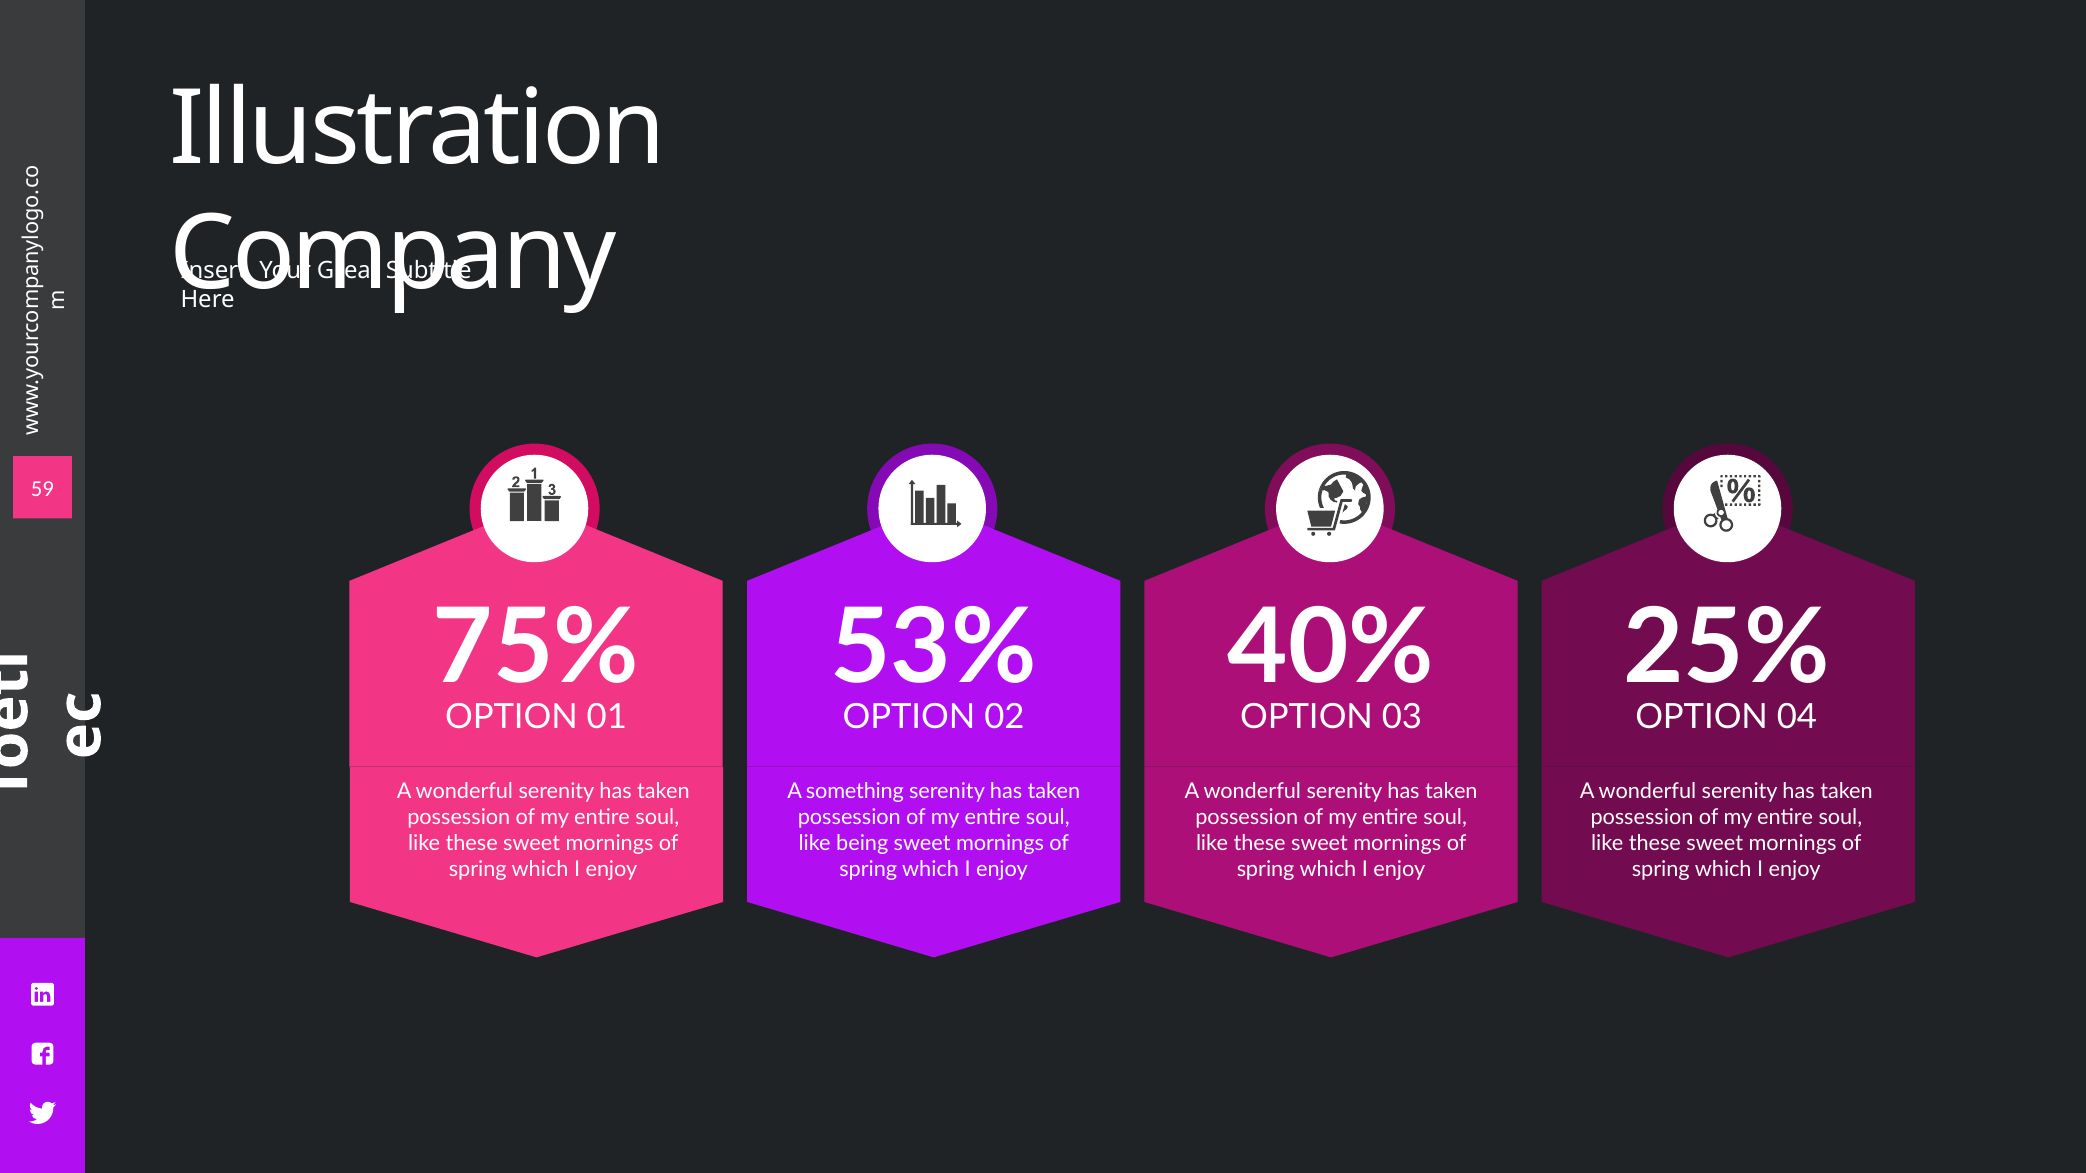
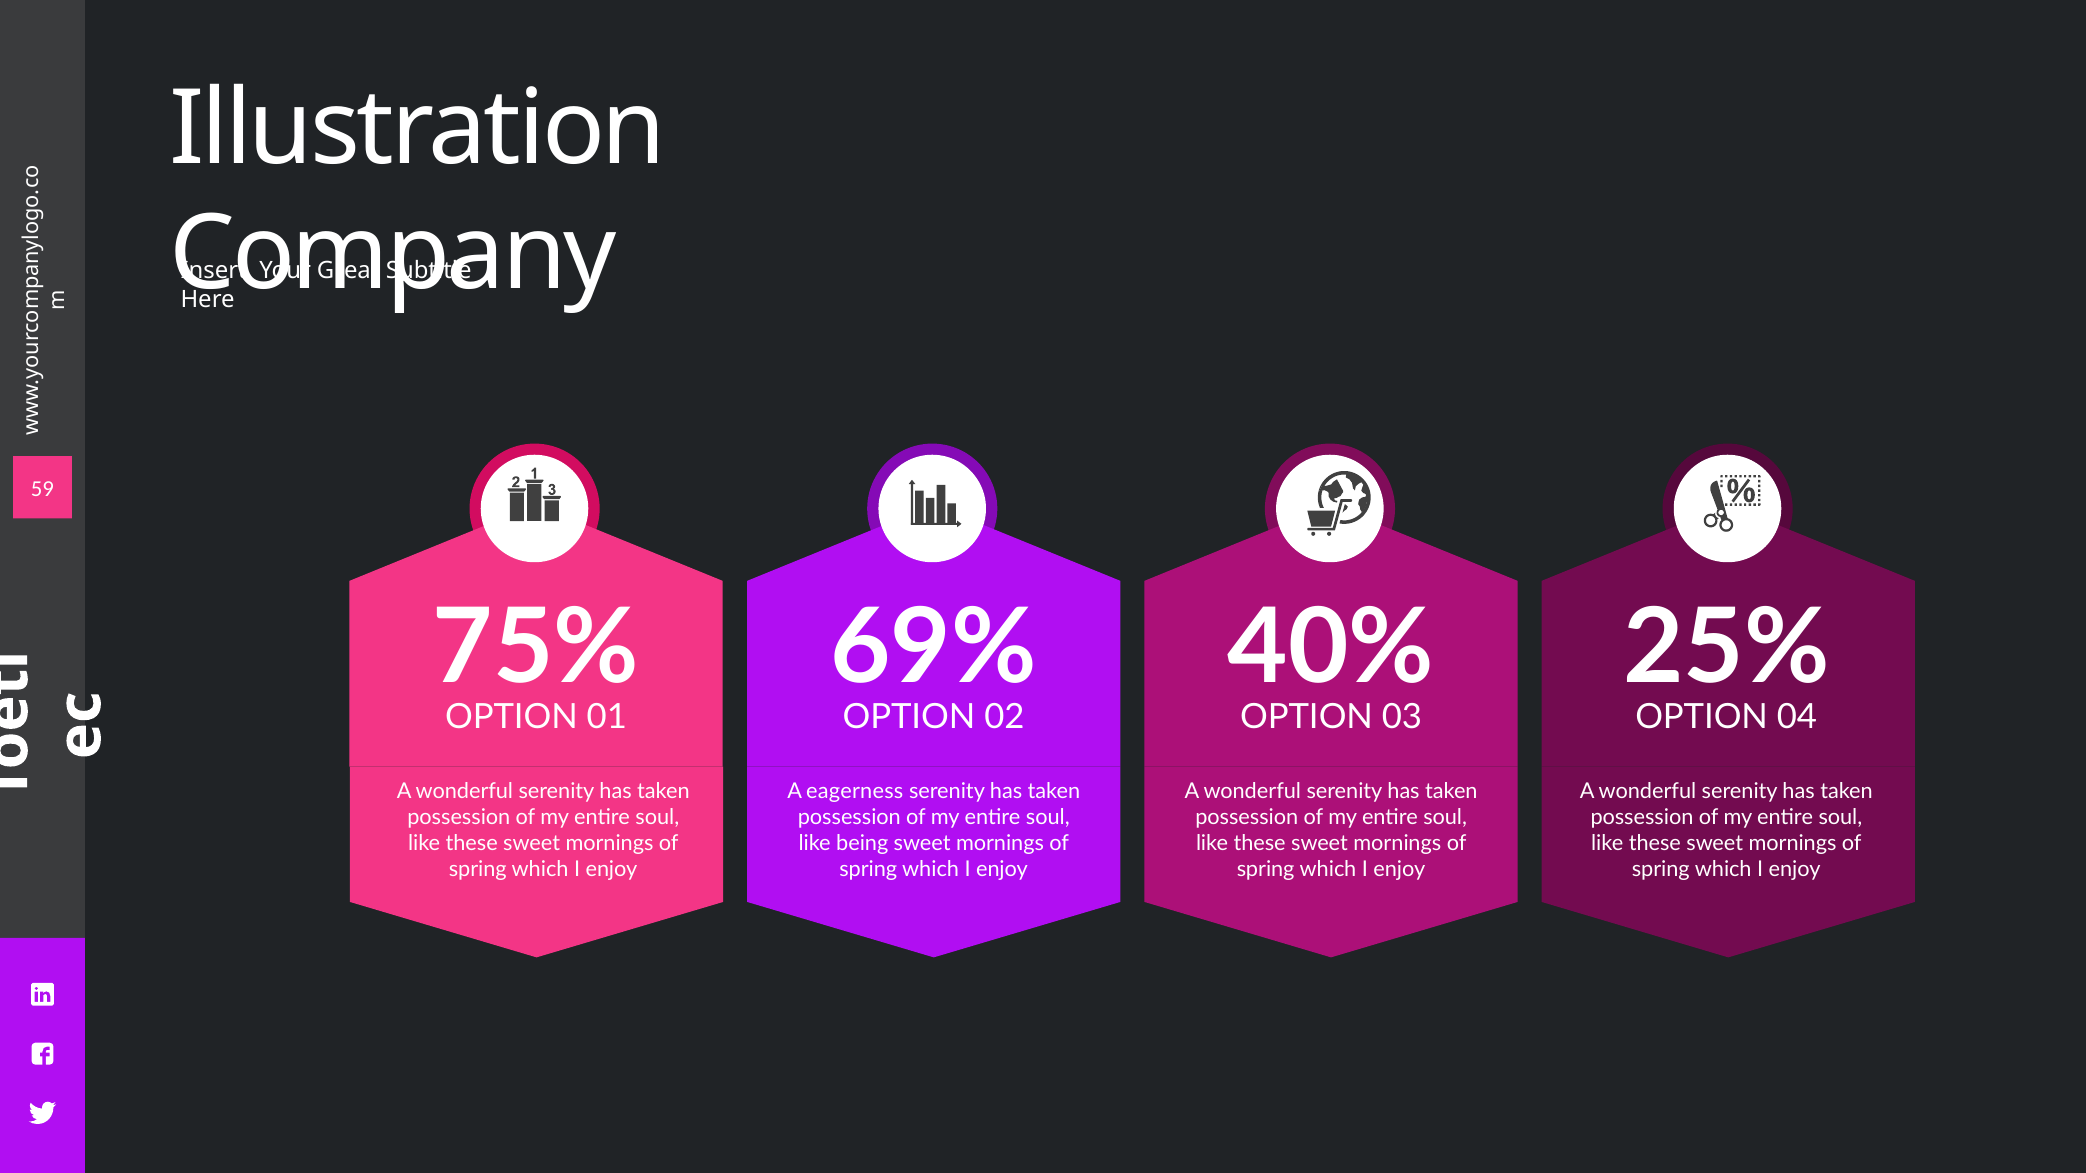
53%: 53% -> 69% (934, 649)
something: something -> eagerness (855, 792)
